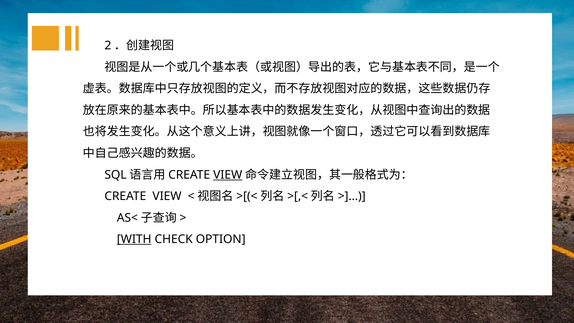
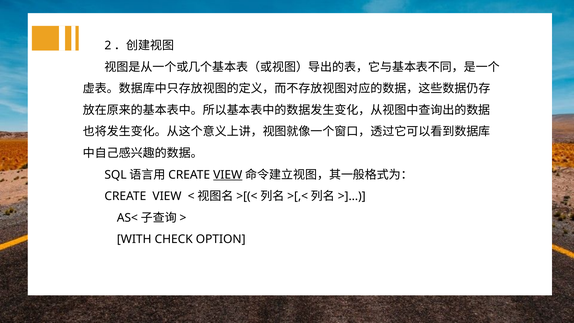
WITH underline: present -> none (134, 239)
